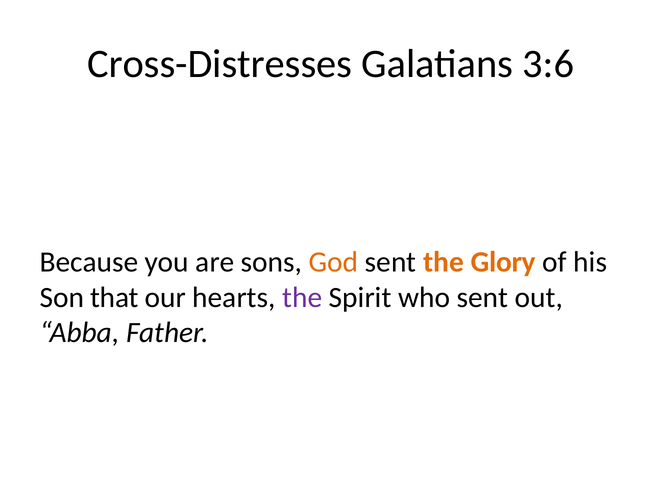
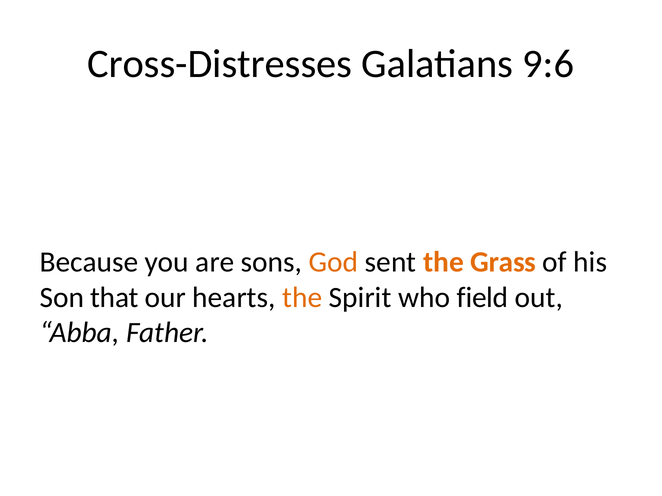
3:6: 3:6 -> 9:6 (548, 64)
Glory: Glory -> Grass (503, 262)
the colour: purple -> orange (302, 298)
who sent: sent -> field (483, 298)
